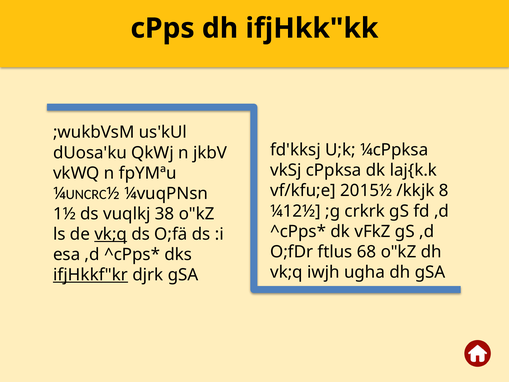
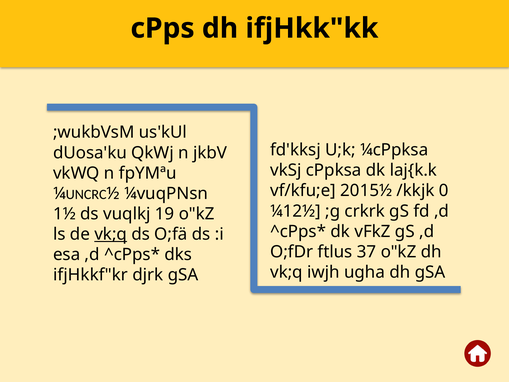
8: 8 -> 0 (444, 191)
38: 38 -> 19 (165, 214)
68: 68 -> 37 (367, 252)
ifjHkkf"kr underline: present -> none (91, 275)
